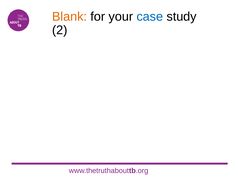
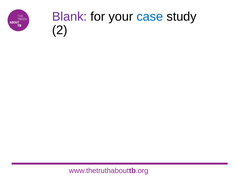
Blank colour: orange -> purple (69, 17)
